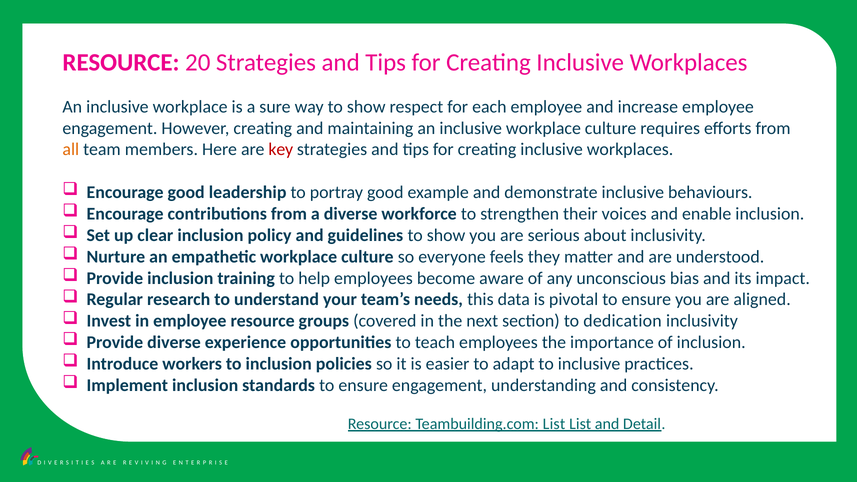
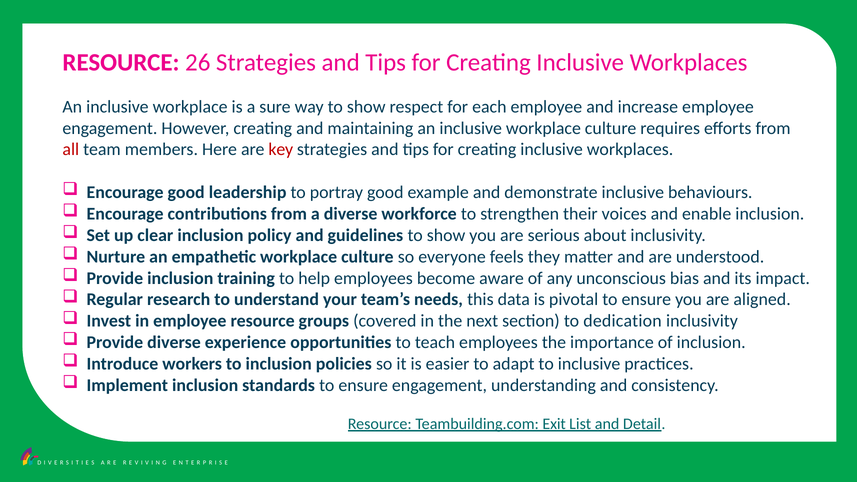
20: 20 -> 26 (198, 63)
all colour: orange -> red (71, 150)
Teambuilding.com List: List -> Exit (554, 424)
